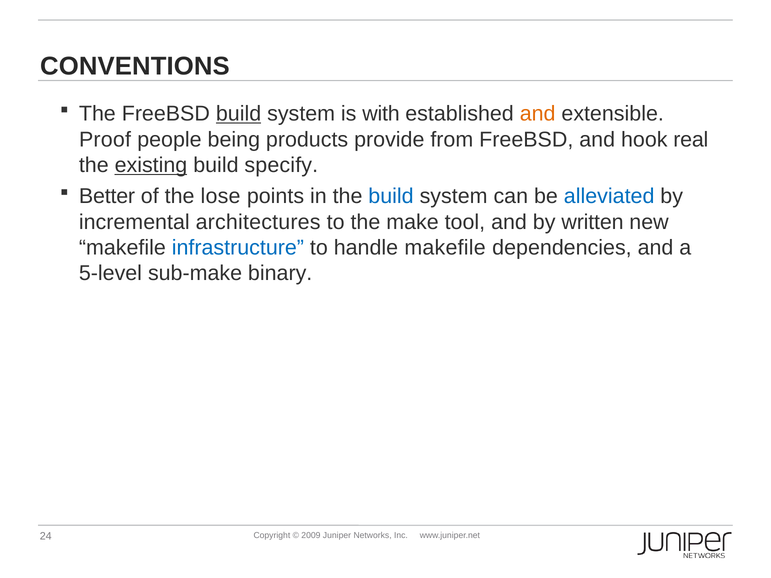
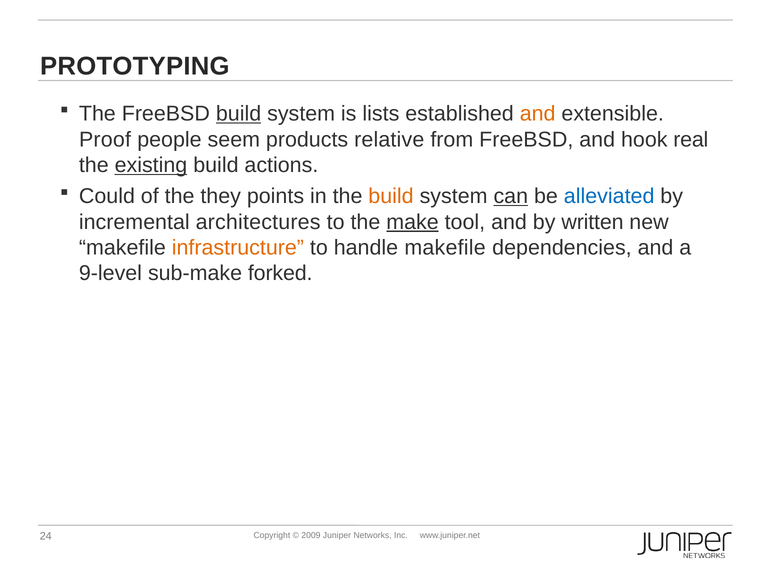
CONVENTIONS: CONVENTIONS -> PROTOTYPING (135, 66)
with: with -> lists (381, 114)
being: being -> seem (234, 140)
provide: provide -> relative (389, 140)
specify: specify -> actions (281, 165)
Better: Better -> Could (107, 196)
lose: lose -> they (221, 196)
build colour: blue -> orange (391, 196)
can underline: none -> present (511, 196)
make underline: none -> present (413, 222)
infrastructure colour: blue -> orange (238, 248)
5-level: 5-level -> 9-level (110, 273)
binary: binary -> forked (280, 273)
